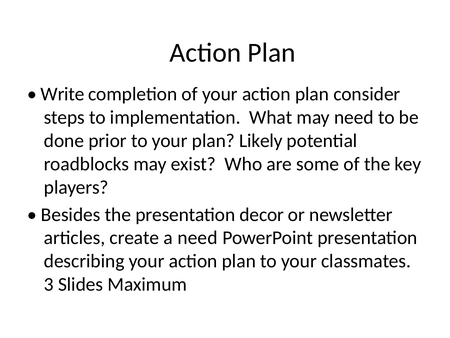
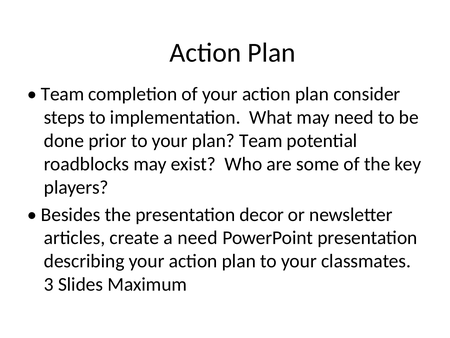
Write: Write -> Team (63, 94)
plan Likely: Likely -> Team (261, 141)
